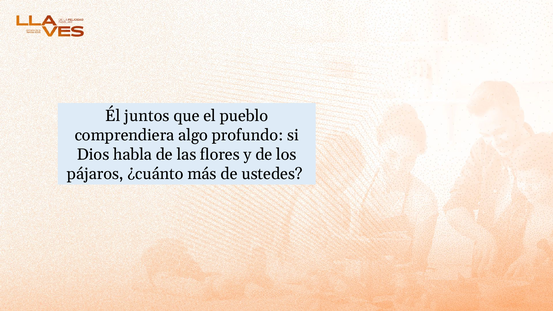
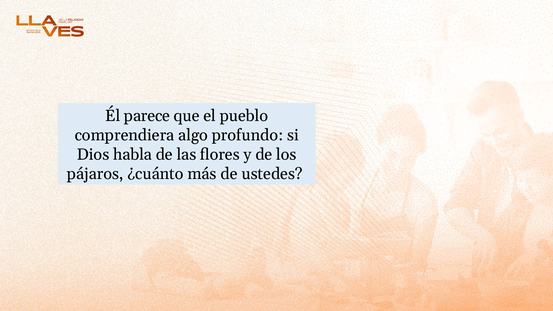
juntos: juntos -> parece (147, 116)
